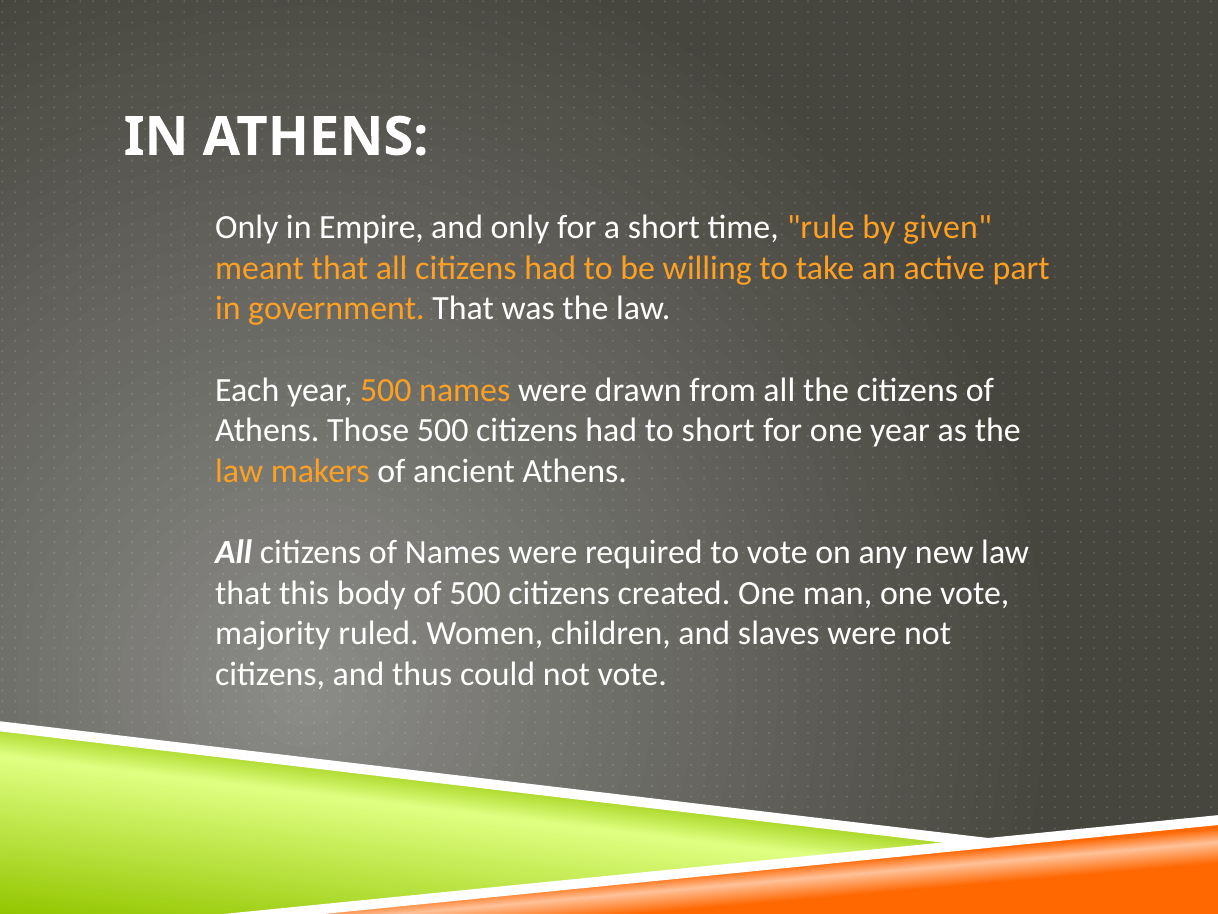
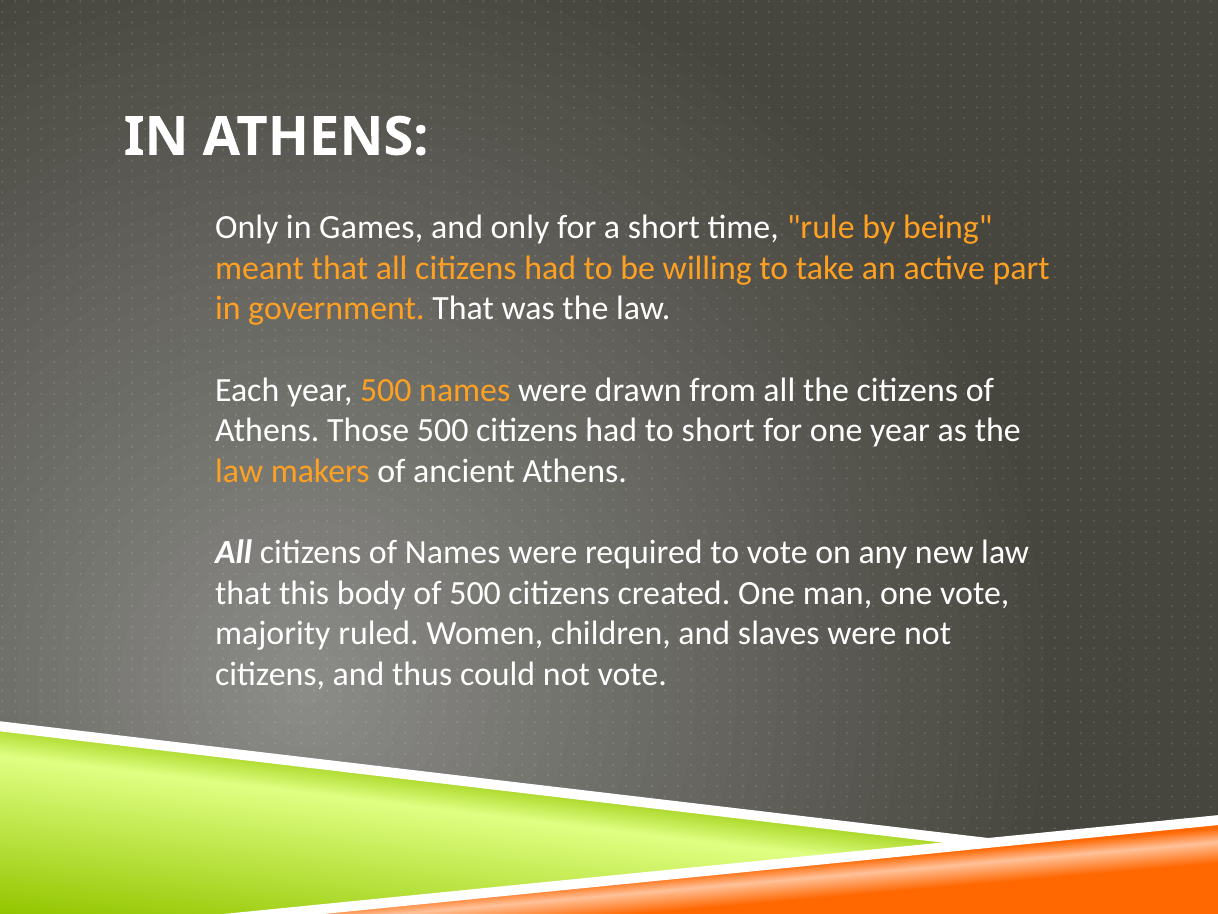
Empire: Empire -> Games (371, 227)
given: given -> being (948, 227)
